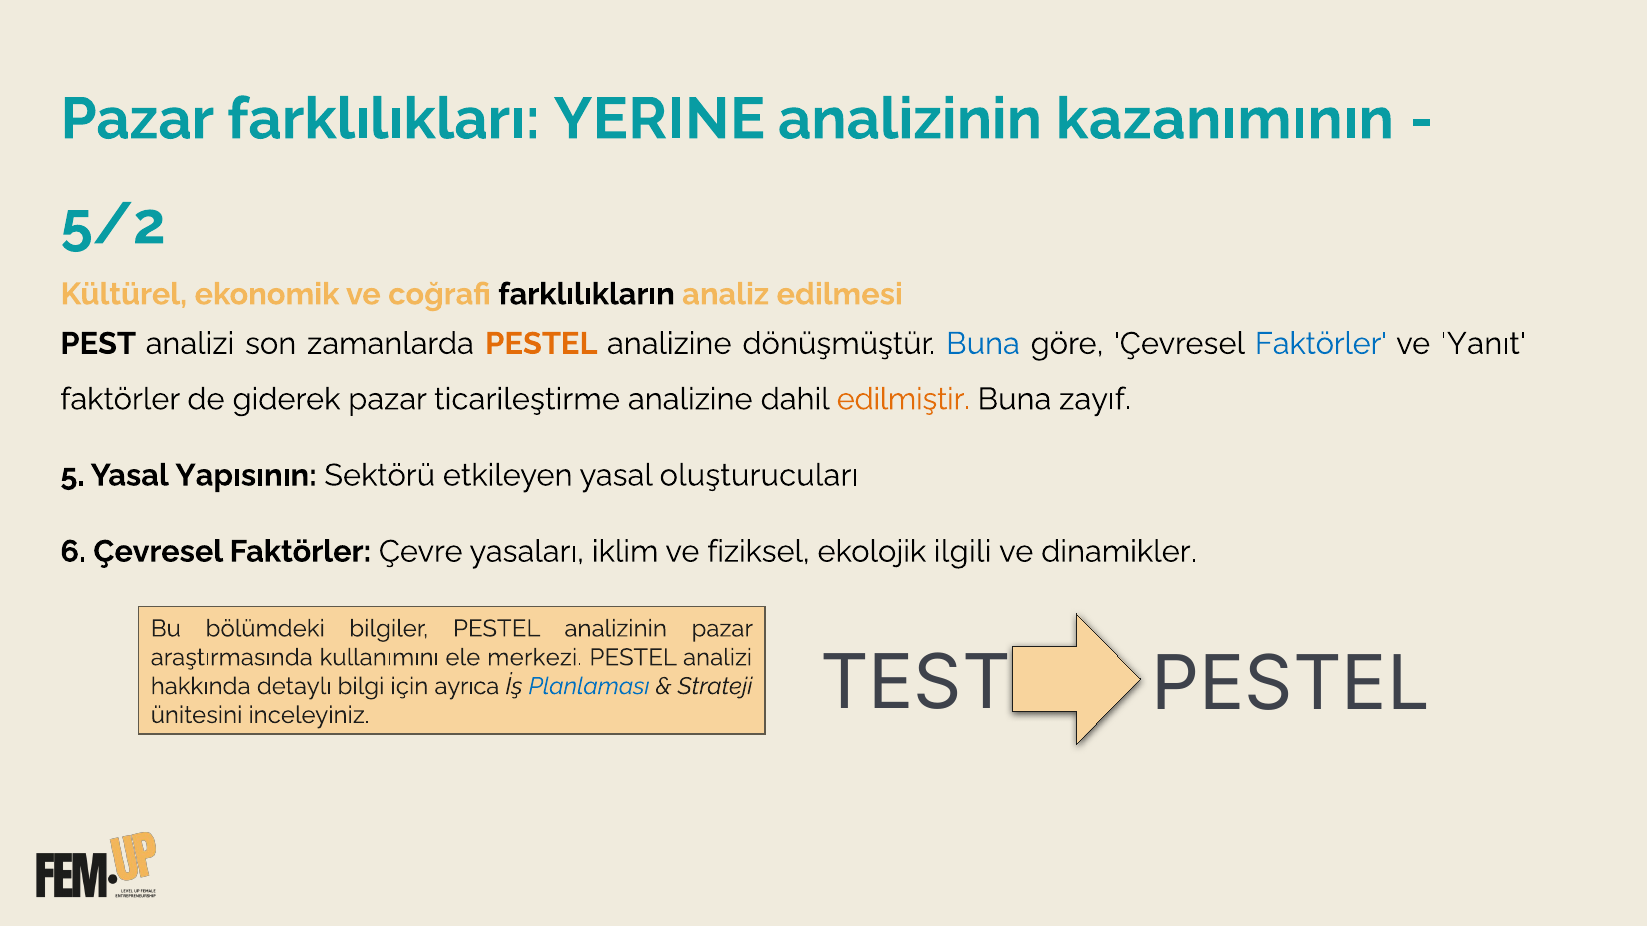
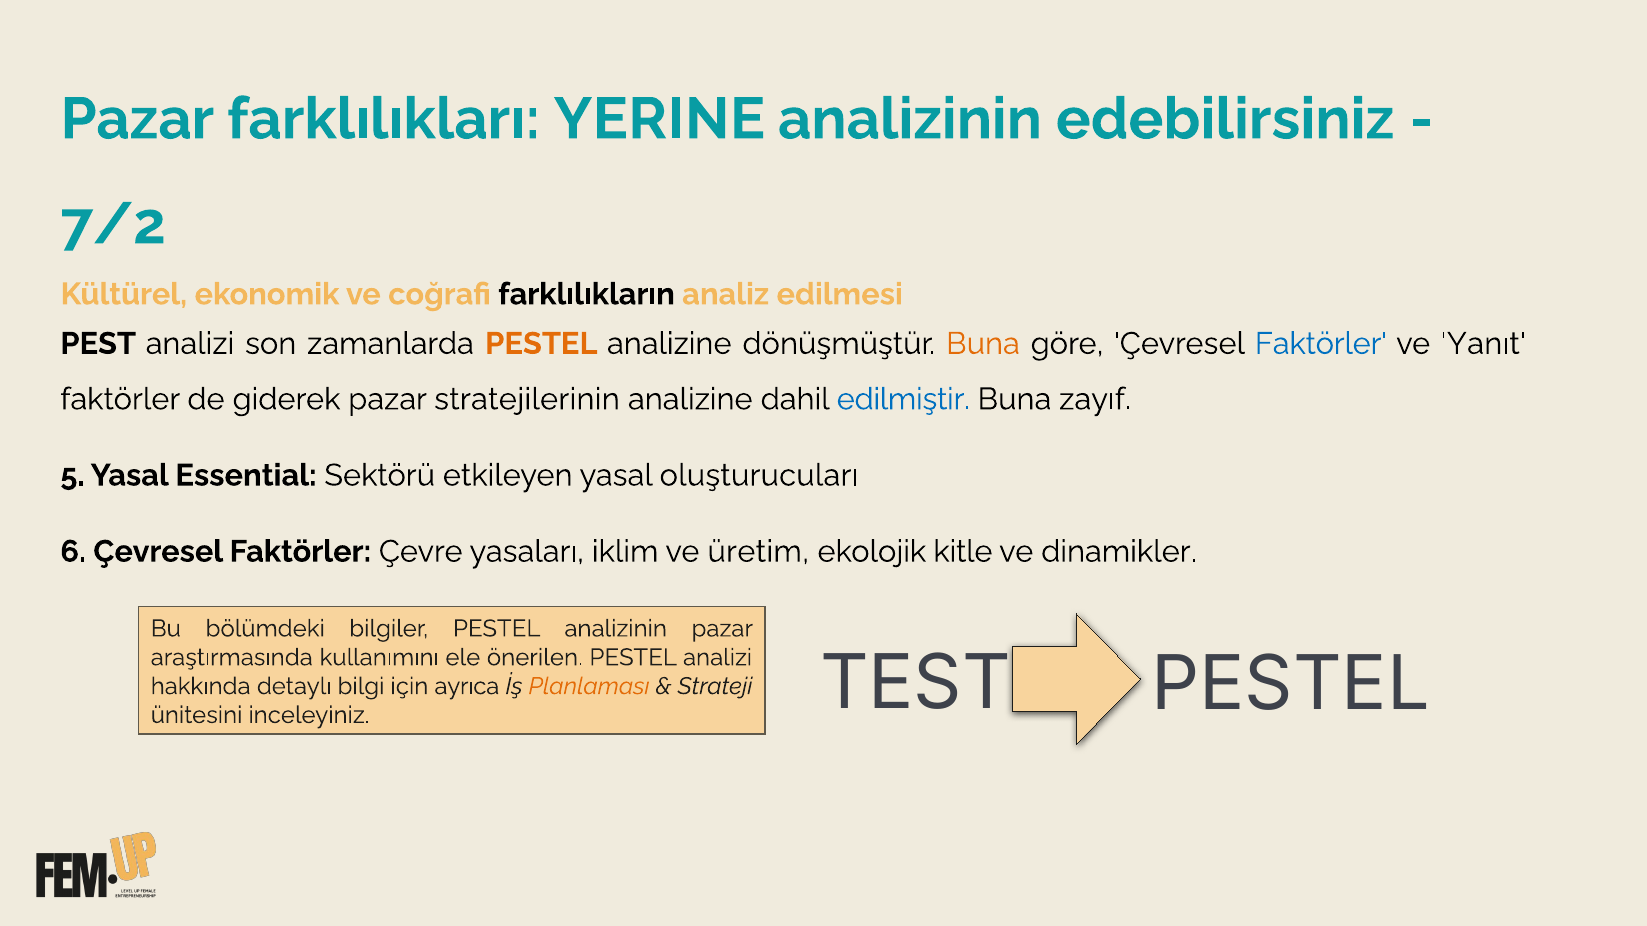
kazanımının: kazanımının -> edebilirsiniz (1225, 119)
5/2: 5/2 -> 7/2 (113, 224)
Buna colour: blue -> orange (983, 344)
ticarileştirme: ticarileştirme -> stratejilerinin (527, 399)
edilmiştir colour: orange -> blue (903, 399)
Yapısının: Yapısının -> Essential (246, 476)
fiziksel: fiziksel -> üretim (758, 552)
ilgili: ilgili -> kitle (963, 552)
merkezi: merkezi -> önerilen (535, 658)
Planlaması colour: blue -> orange (589, 687)
